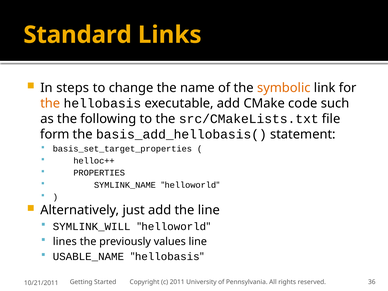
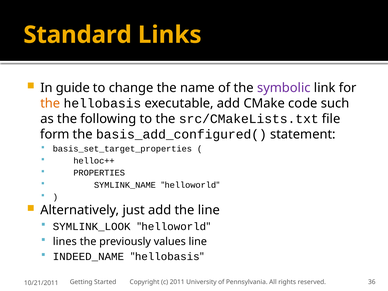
steps: steps -> guide (73, 88)
symbolic colour: orange -> purple (284, 88)
basis_add_hellobasis(: basis_add_hellobasis( -> basis_add_configured( (181, 134)
SYMLINK_WILL: SYMLINK_WILL -> SYMLINK_LOOK (92, 226)
USABLE_NAME: USABLE_NAME -> INDEED_NAME (88, 257)
